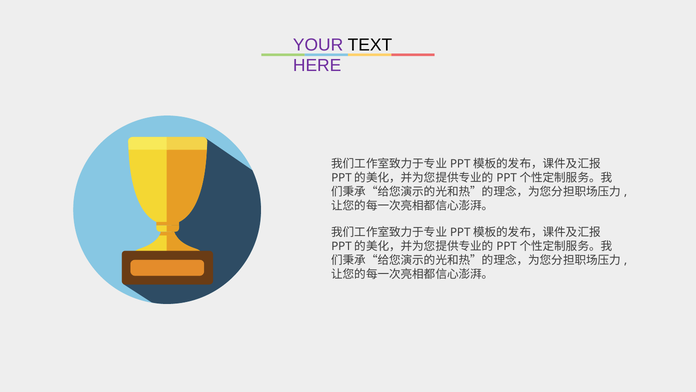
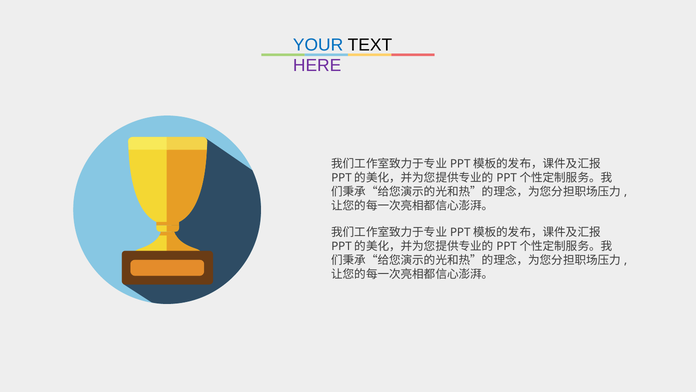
YOUR colour: purple -> blue (318, 45)
